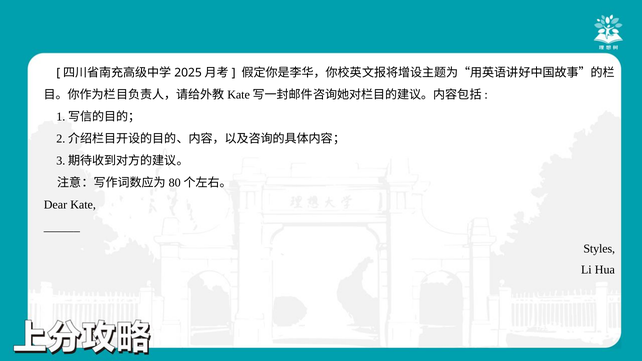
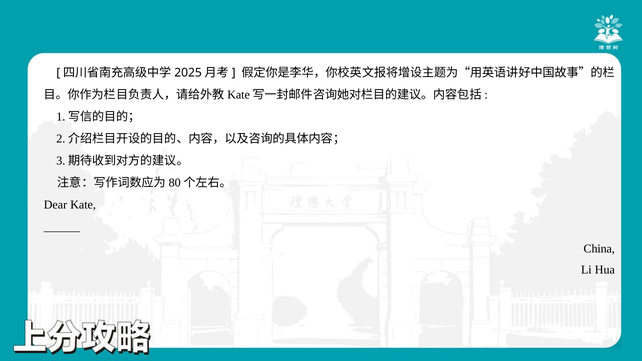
Styles: Styles -> China (599, 249)
